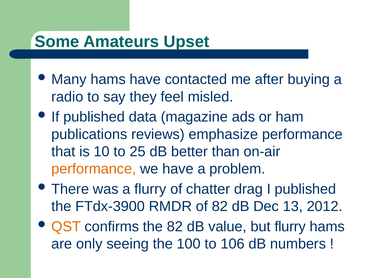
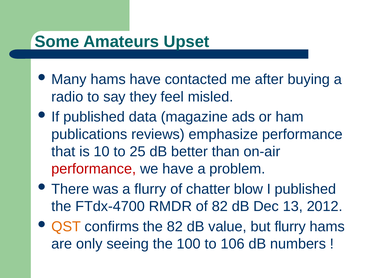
performance colour: orange -> red (94, 169)
drag: drag -> blow (249, 189)
FTdx-3900: FTdx-3900 -> FTdx-4700 (110, 206)
